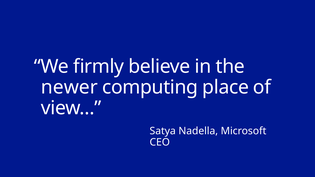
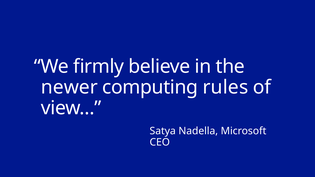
place: place -> rules (225, 87)
